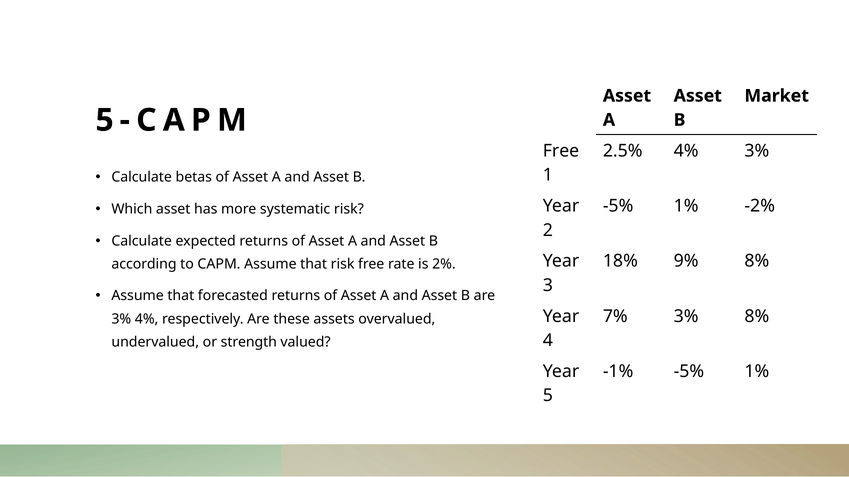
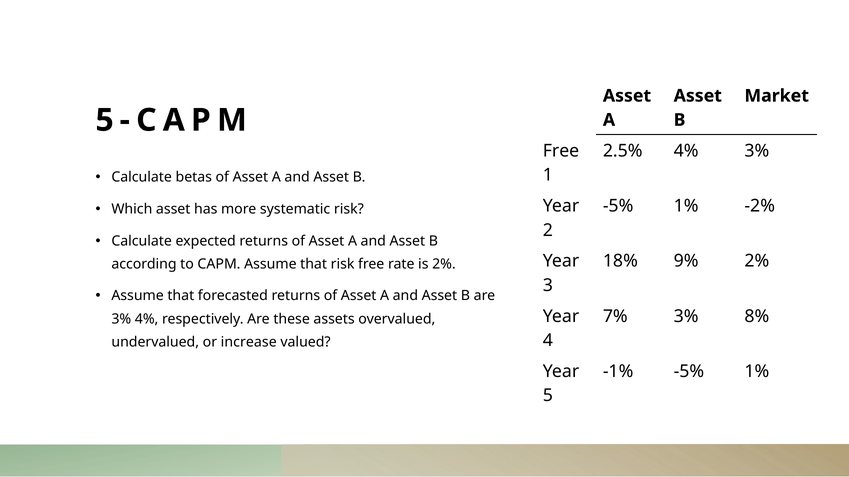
9% 8%: 8% -> 2% (757, 261)
strength: strength -> increase (249, 342)
